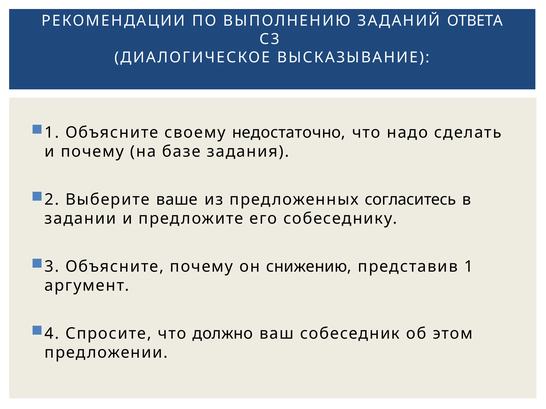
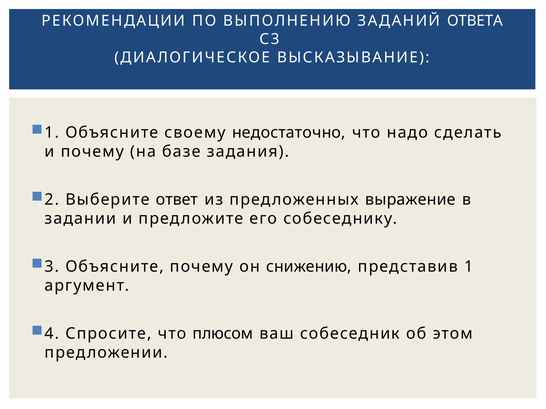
ваше: ваше -> ответ (177, 200)
согласитесь: согласитесь -> выражение (410, 200)
должно: должно -> плюсом (223, 334)
